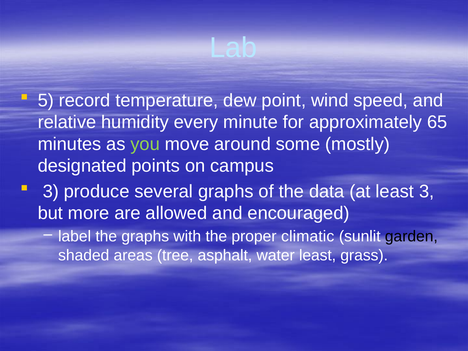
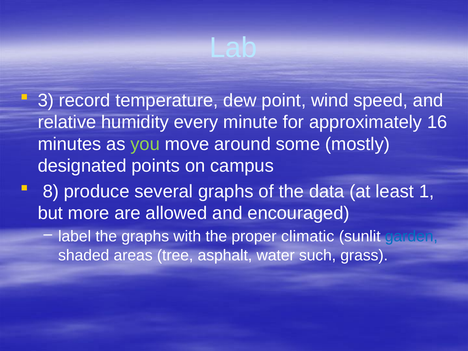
5: 5 -> 3 (46, 100)
65: 65 -> 16 (437, 122)
3: 3 -> 8 (51, 191)
least 3: 3 -> 1 (427, 191)
garden colour: black -> blue (411, 236)
water least: least -> such (318, 255)
